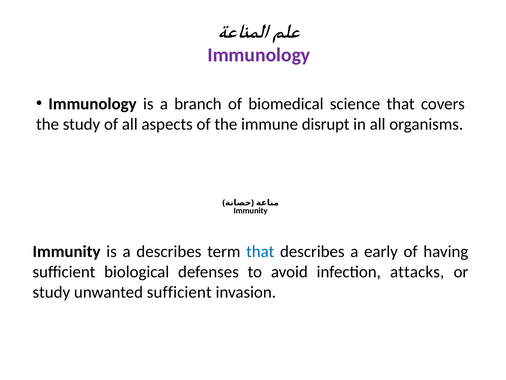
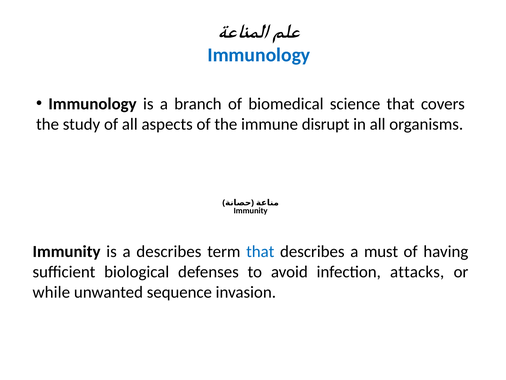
Immunology colour: purple -> blue (259, 55)
early: early -> must (381, 251)
study: study -> while (51, 292)
unwanted sufficient: sufficient -> sequence (179, 292)
